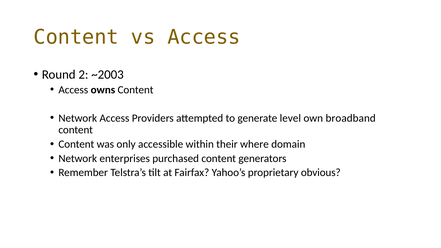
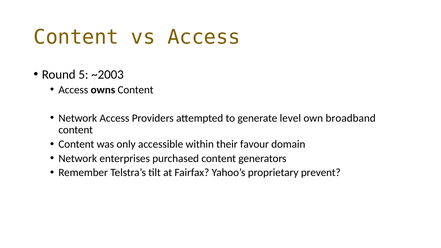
2: 2 -> 5 (83, 75)
where: where -> favour (254, 144)
obvious: obvious -> prevent (321, 173)
